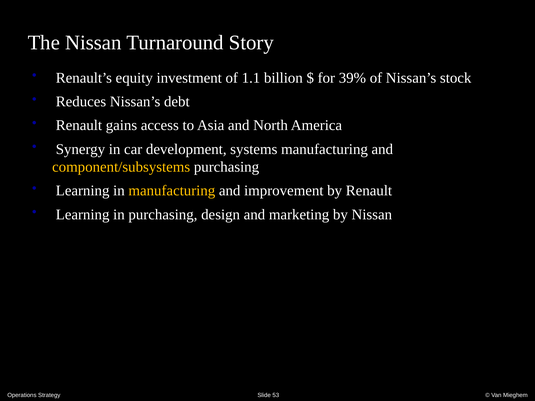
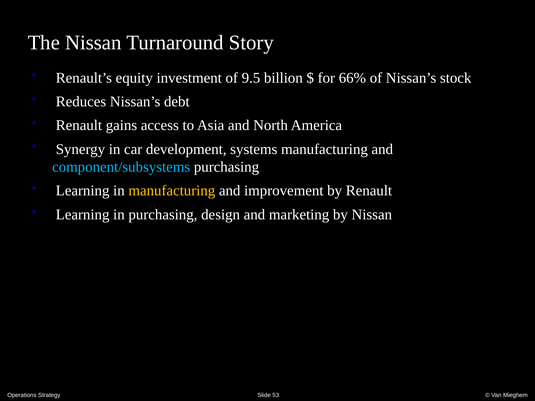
1.1: 1.1 -> 9.5 (251, 78)
39%: 39% -> 66% (352, 78)
component/subsystems colour: yellow -> light blue (121, 167)
